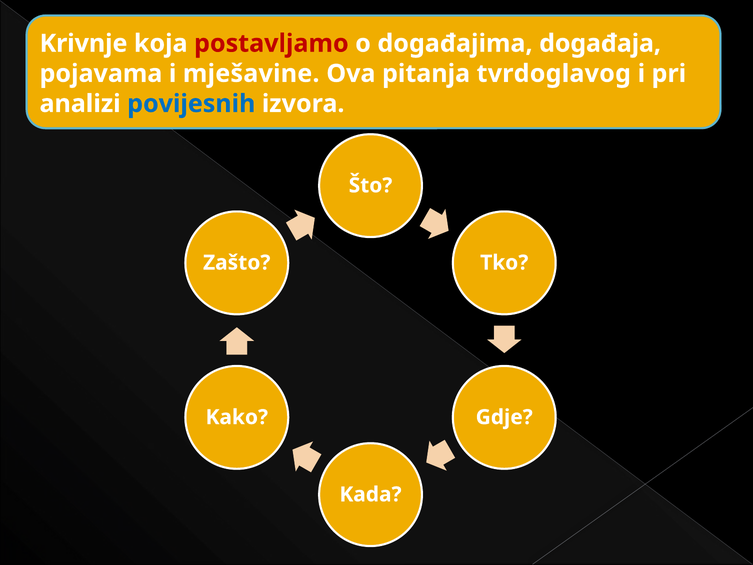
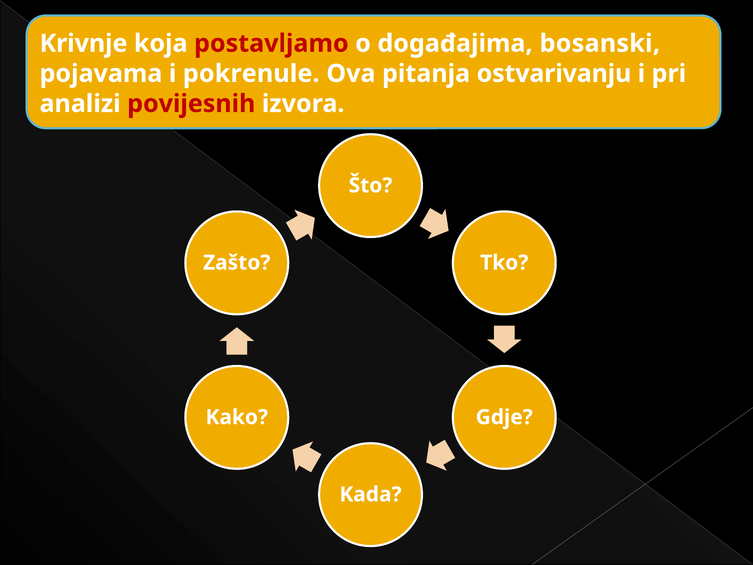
događaja: događaja -> bosanski (600, 43)
mješavine: mješavine -> pokrenule (251, 74)
tvrdoglavog: tvrdoglavog -> ostvarivanju (554, 74)
povijesnih colour: blue -> red (191, 104)
